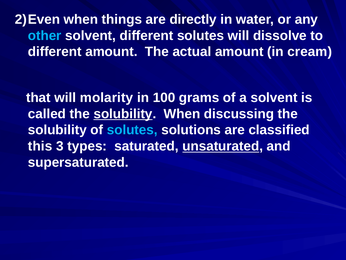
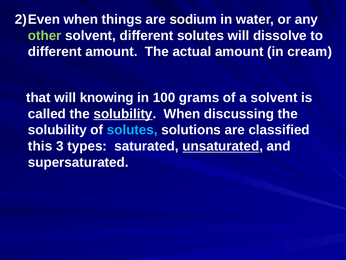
directly: directly -> sodium (193, 19)
other colour: light blue -> light green (45, 36)
molarity: molarity -> knowing (107, 97)
